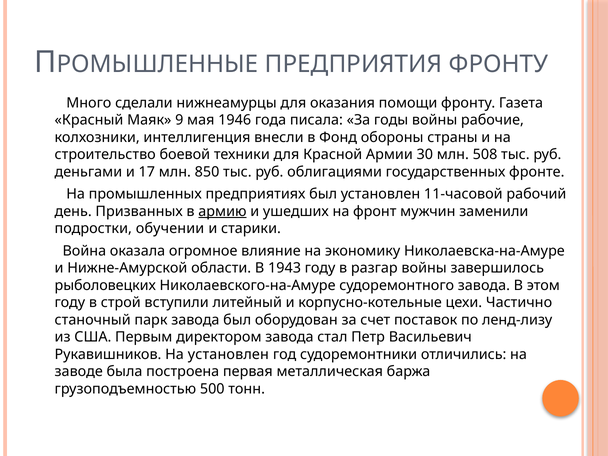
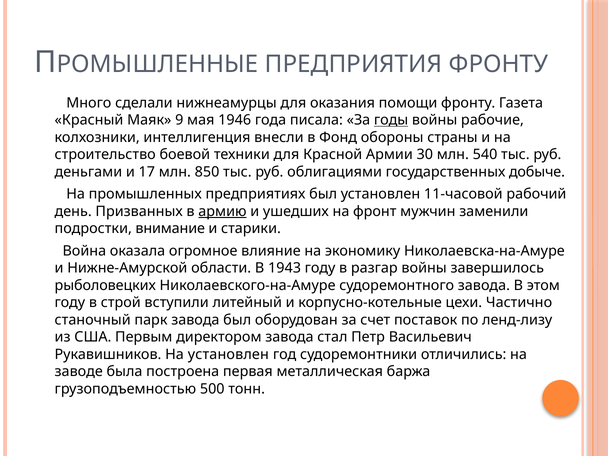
годы underline: none -> present (391, 120)
508: 508 -> 540 (485, 155)
фронте: фронте -> добыче (537, 172)
обучении: обучении -> внимание (170, 229)
